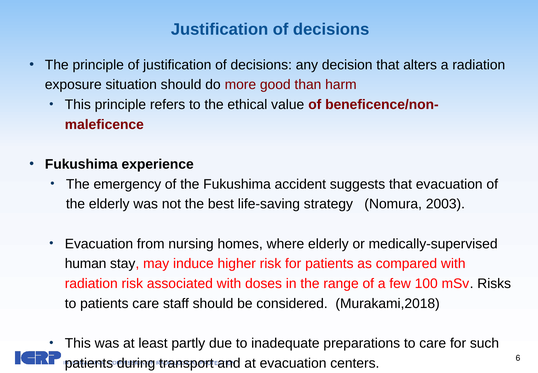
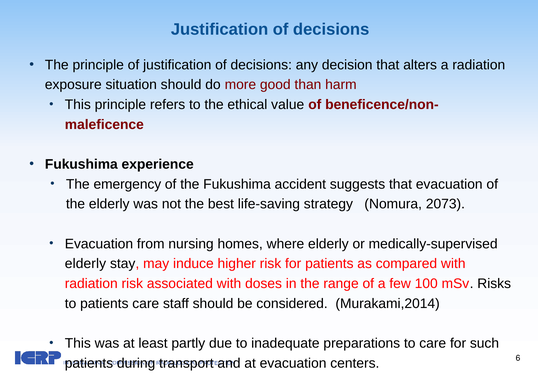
2003: 2003 -> 2073 (445, 204)
human: human -> elderly (85, 263)
Murakami,2018: Murakami,2018 -> Murakami,2014 (388, 303)
